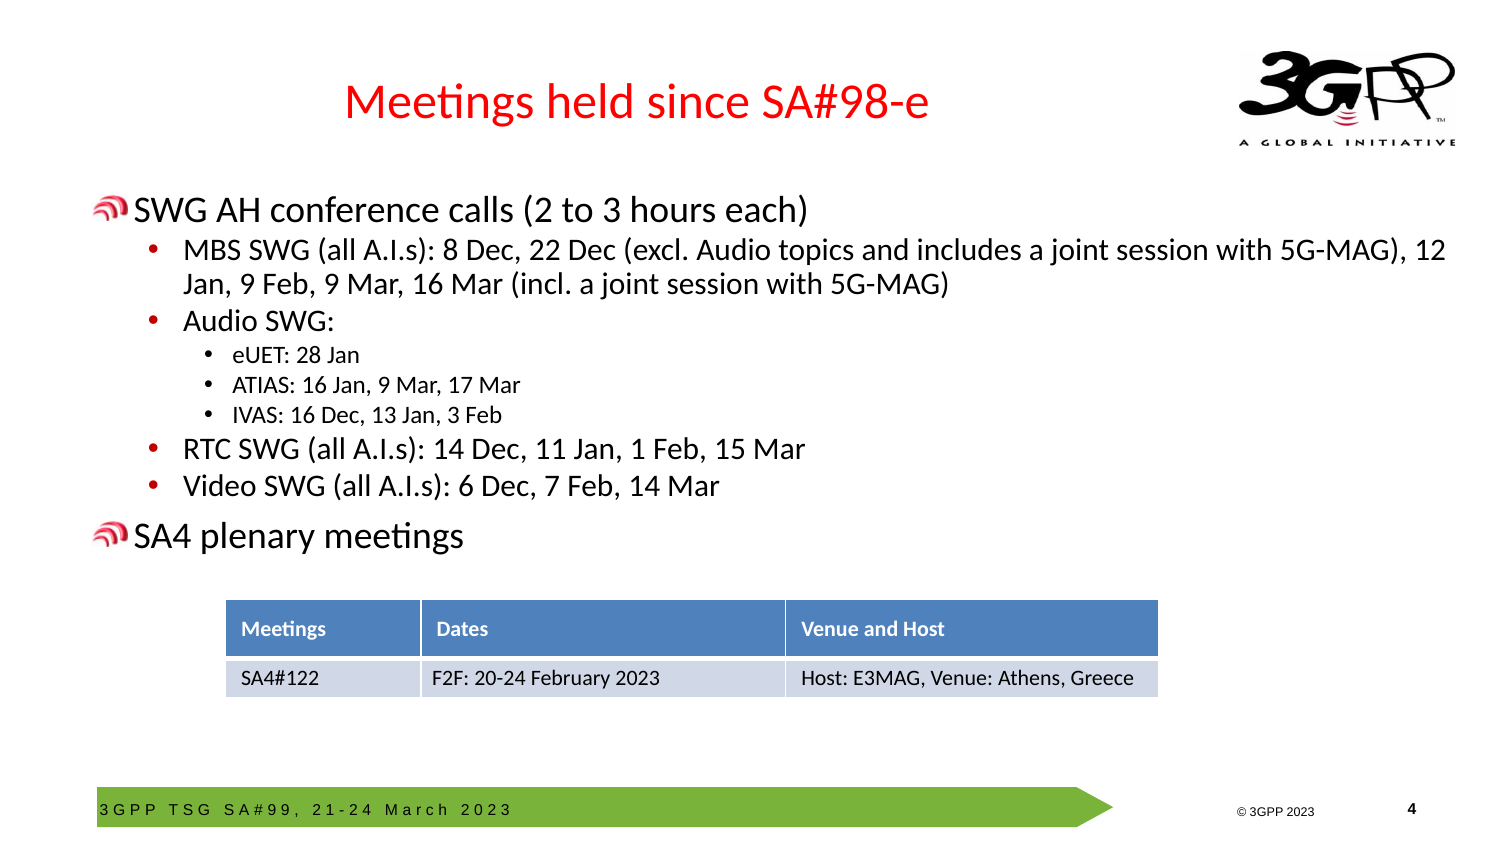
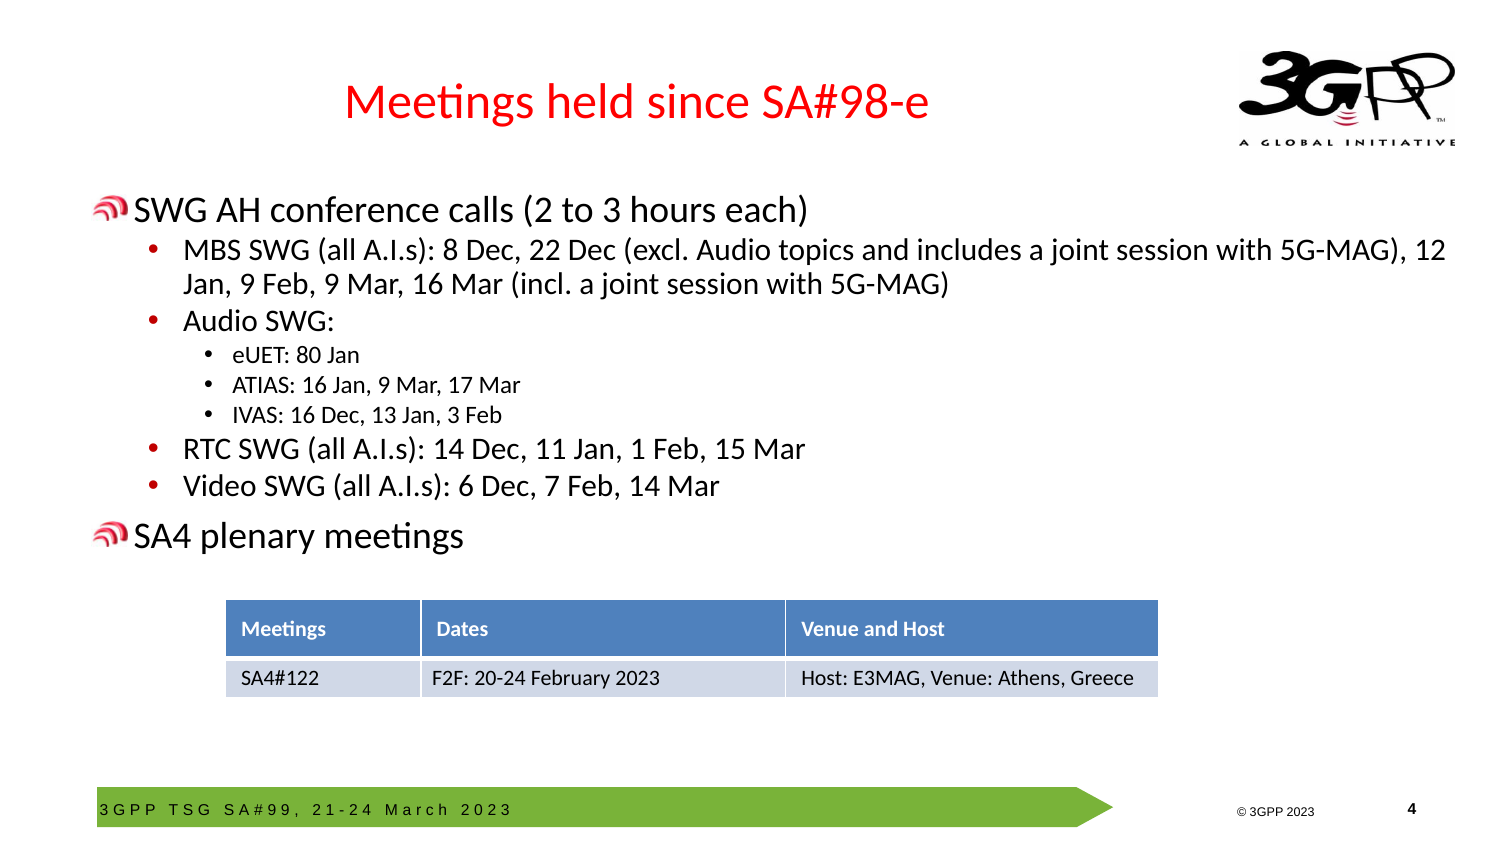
28: 28 -> 80 (309, 355)
